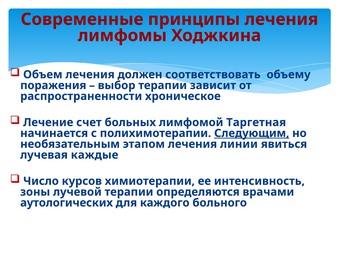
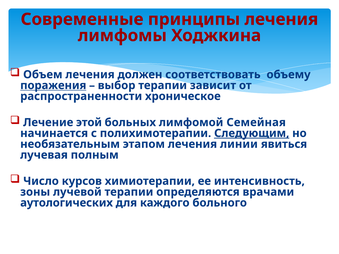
поражения underline: none -> present (53, 85)
счет: счет -> этой (89, 123)
Таргетная: Таргетная -> Семейная (256, 123)
каждые: каждые -> полным (95, 155)
